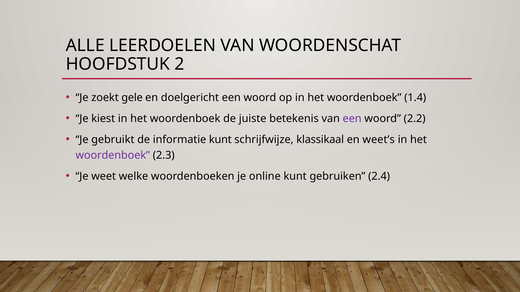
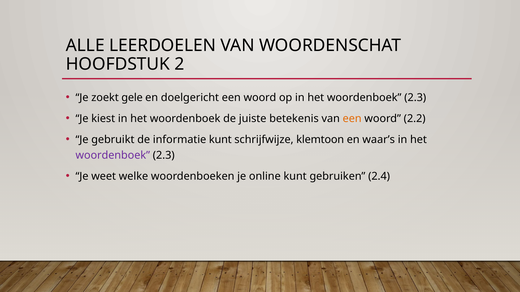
1.4: 1.4 -> 2.3 (415, 98)
een colour: purple -> orange (352, 119)
klassikaal: klassikaal -> klemtoon (320, 140)
weet’s: weet’s -> waar’s (379, 140)
